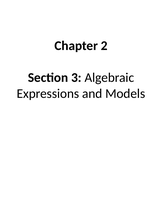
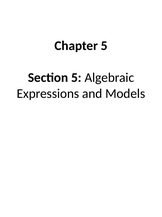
Chapter 2: 2 -> 5 (104, 46)
Section 3: 3 -> 5 (76, 77)
